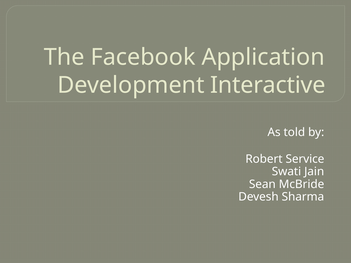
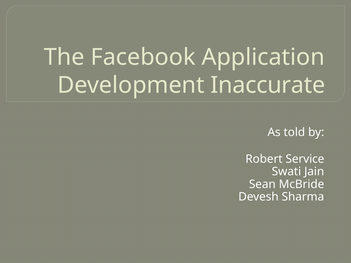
Interactive: Interactive -> Inaccurate (268, 85)
